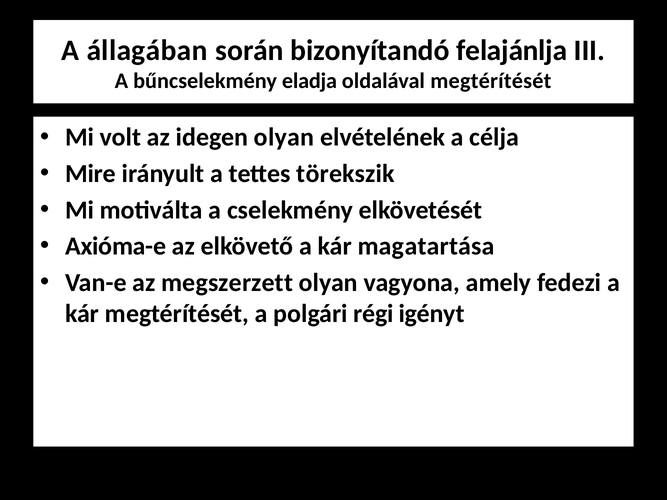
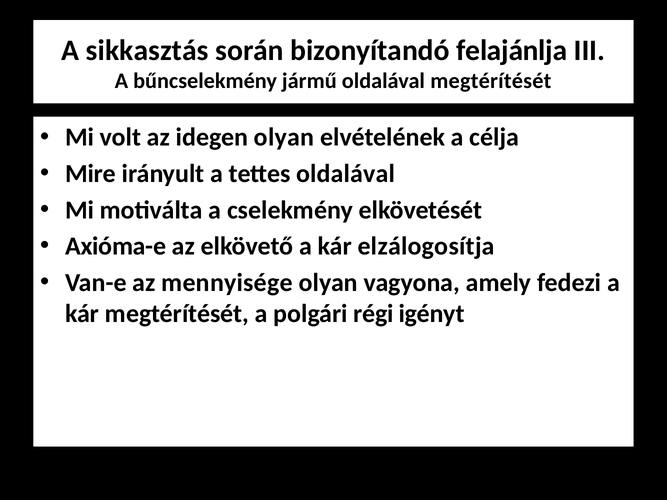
állagában: állagában -> sikkasztás (147, 50)
eladja: eladja -> jármű (309, 81)
tettes törekszik: törekszik -> oldalával (346, 174)
magatartása: magatartása -> elzálogosítja (426, 246)
megszerzett: megszerzett -> mennyisége (227, 283)
